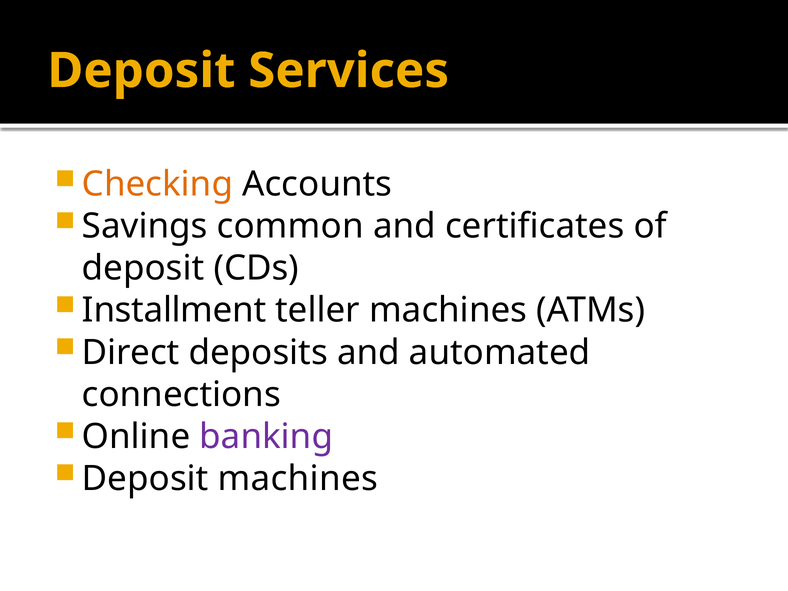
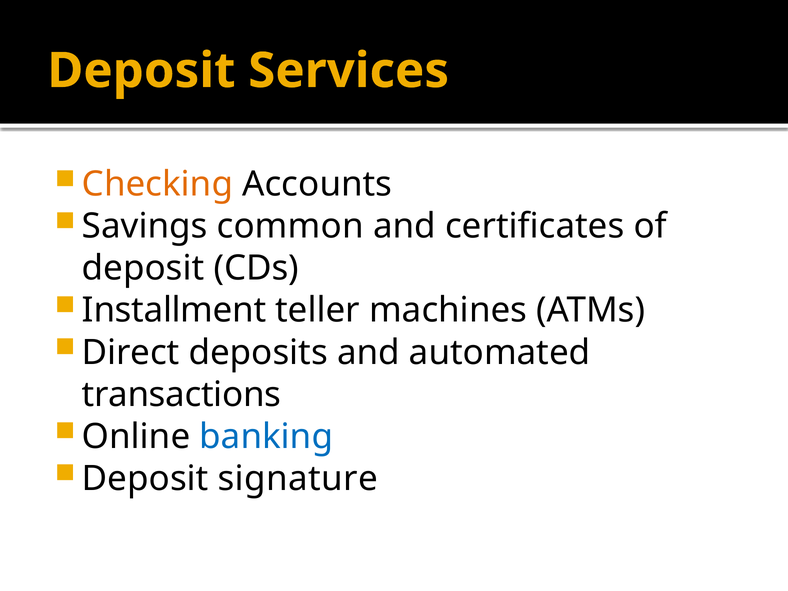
connections: connections -> transactions (182, 395)
banking colour: purple -> blue (266, 437)
Deposit machines: machines -> signature (298, 479)
